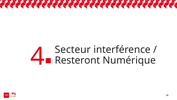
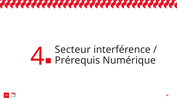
Resteront: Resteront -> Prérequis (77, 60)
